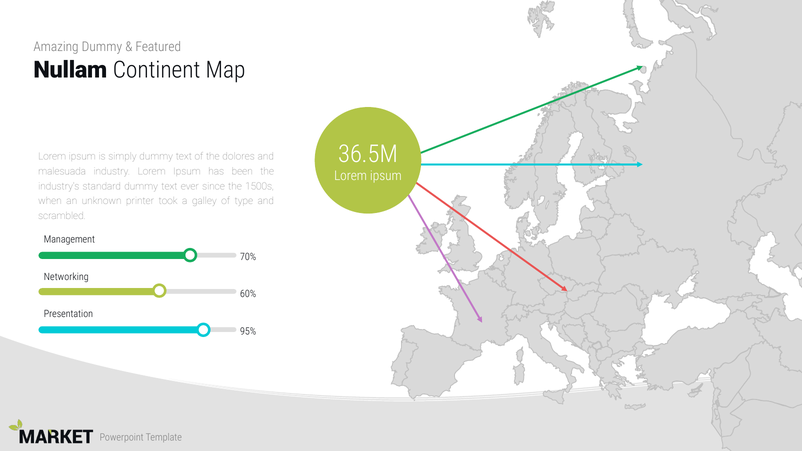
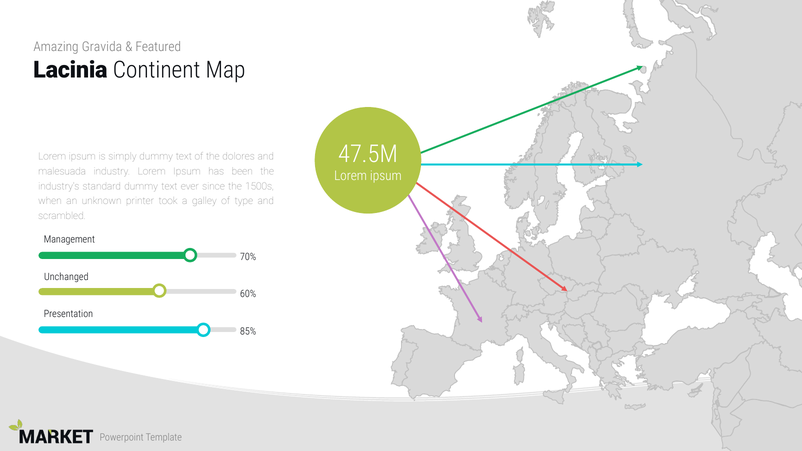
Amazing Dummy: Dummy -> Gravida (102, 47)
Nullam: Nullam -> Lacinia (70, 70)
36.5M: 36.5M -> 47.5M (368, 154)
Networking: Networking -> Unchanged (66, 277)
95%: 95% -> 85% (248, 331)
